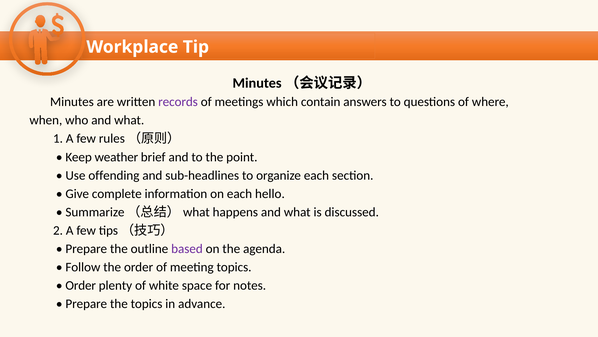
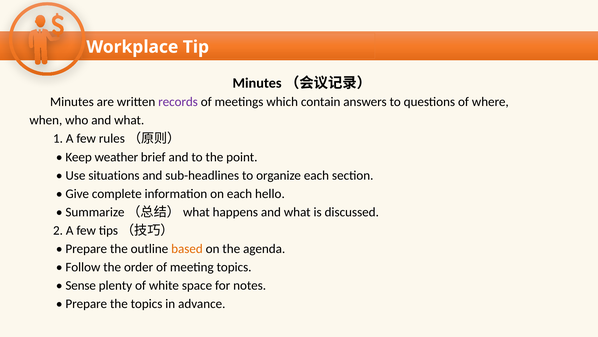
offending: offending -> situations (114, 175)
based colour: purple -> orange (187, 248)
Order: Order -> Sense (81, 285)
